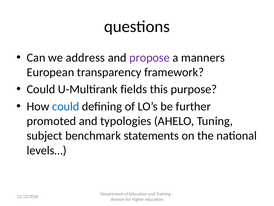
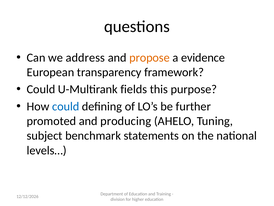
propose colour: purple -> orange (150, 57)
manners: manners -> evidence (203, 57)
typologies: typologies -> producing (126, 121)
